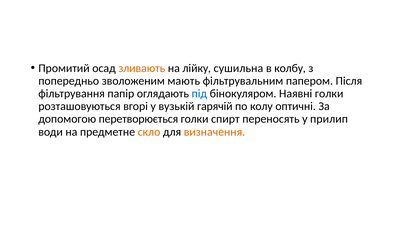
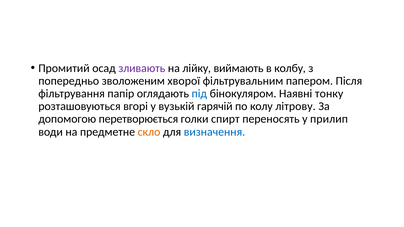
зливають colour: orange -> purple (142, 68)
сушильна: сушильна -> виймають (239, 68)
мають: мають -> хворої (184, 81)
Наявні голки: голки -> тонку (329, 94)
оптичні: оптичні -> літрову (296, 106)
визначення colour: orange -> blue (214, 132)
